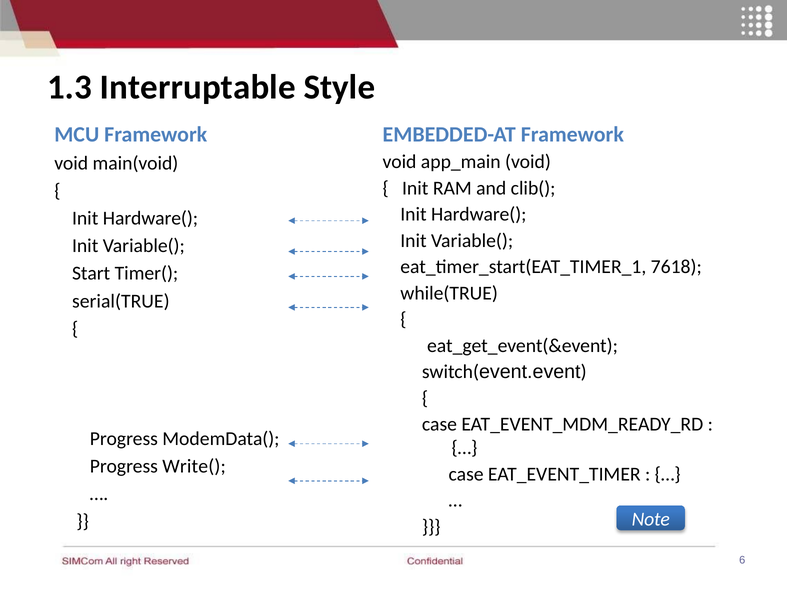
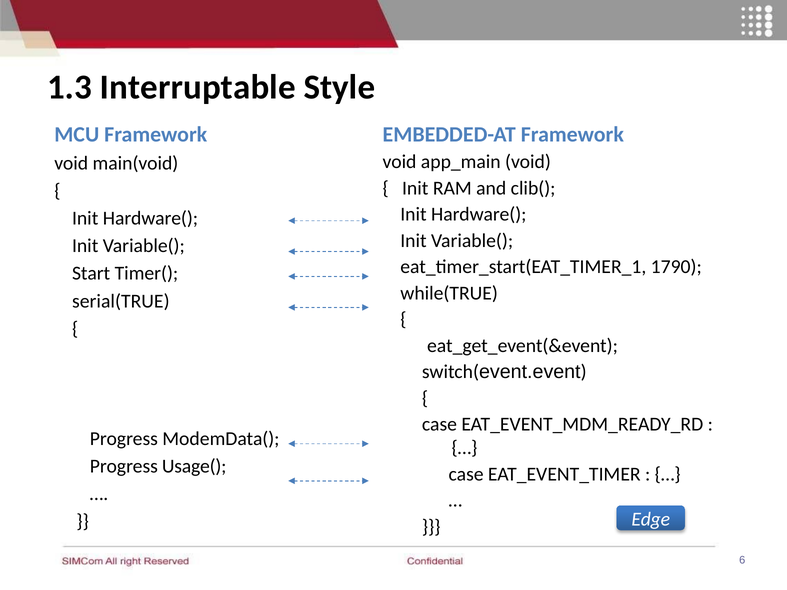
7618: 7618 -> 1790 (676, 267)
Write(: Write( -> Usage( (194, 466)
Note: Note -> Edge (651, 520)
